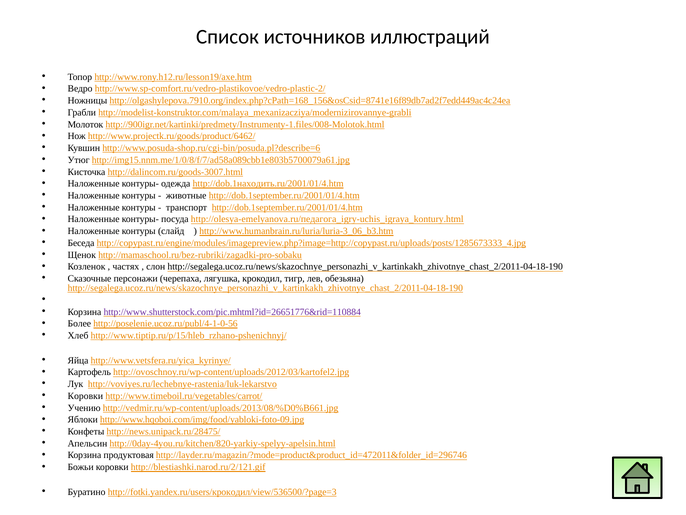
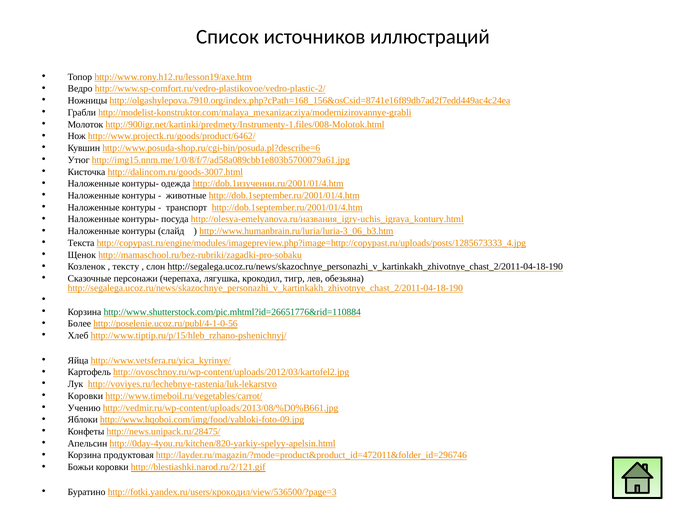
http://dob.1находить.ru/2001/01/4.htm: http://dob.1находить.ru/2001/01/4.htm -> http://dob.1изучении.ru/2001/01/4.htm (268, 184)
http://olesya-emelyanova.ru/педагога_igry-uchis_igraya_kontury.html: http://olesya-emelyanova.ru/педагога_igry-uchis_igraya_kontury.html -> http://olesya-emelyanova.ru/названия_igry-uchis_igraya_kontury.html (327, 219)
Беседа: Беседа -> Текста (81, 243)
частях: частях -> тексту (126, 267)
http://www.shutterstock.com/pic.mhtml?id=26651776&rid=110884 colour: purple -> green (232, 312)
